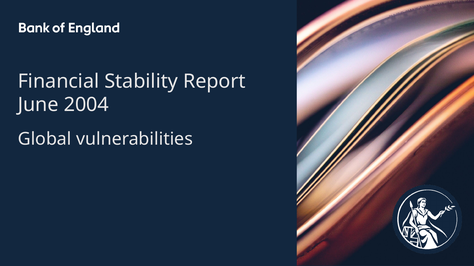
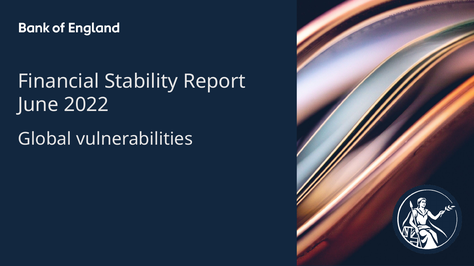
2004: 2004 -> 2022 (86, 105)
